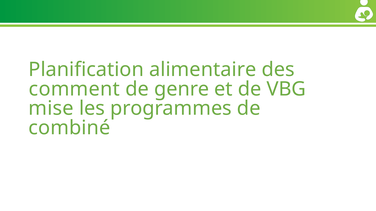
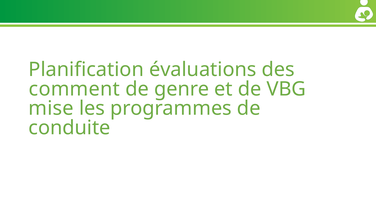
alimentaire: alimentaire -> évaluations (203, 70)
combiné: combiné -> conduite (69, 128)
